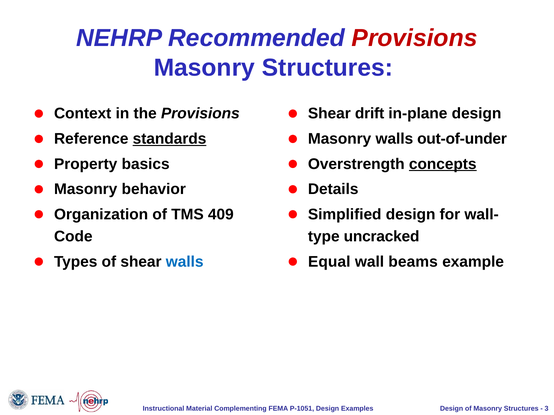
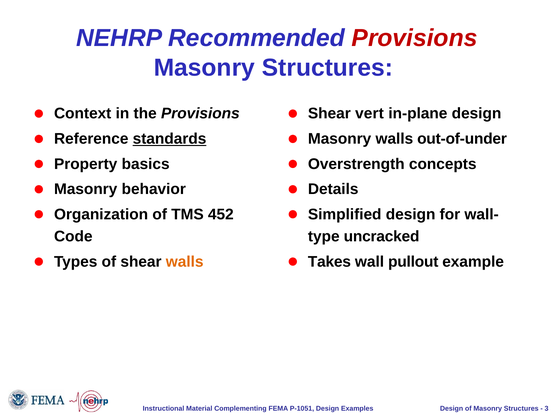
drift: drift -> vert (369, 114)
concepts underline: present -> none (443, 164)
409: 409 -> 452 (221, 215)
walls colour: blue -> orange (185, 262)
Equal: Equal -> Takes (329, 262)
beams: beams -> pullout (413, 262)
